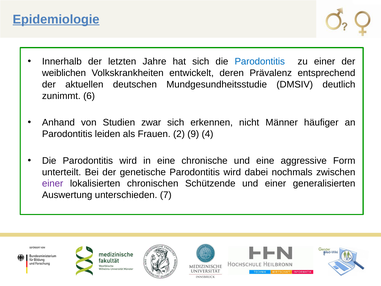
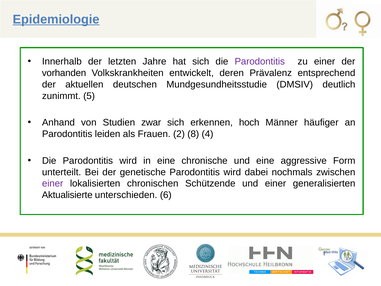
Parodontitis colour: blue -> purple (260, 62)
weiblichen: weiblichen -> vorhanden (64, 73)
6: 6 -> 5 (89, 96)
nicht: nicht -> hoch (249, 122)
9: 9 -> 8 (193, 134)
Auswertung: Auswertung -> Aktualisierte (67, 195)
7: 7 -> 6 (166, 195)
